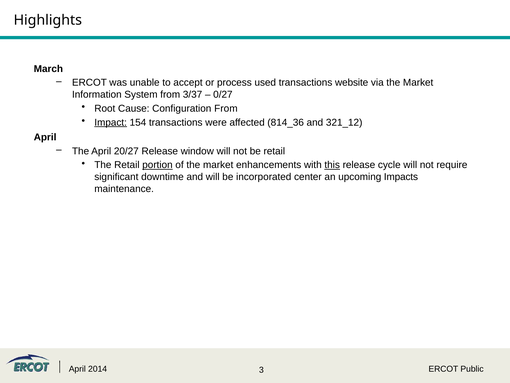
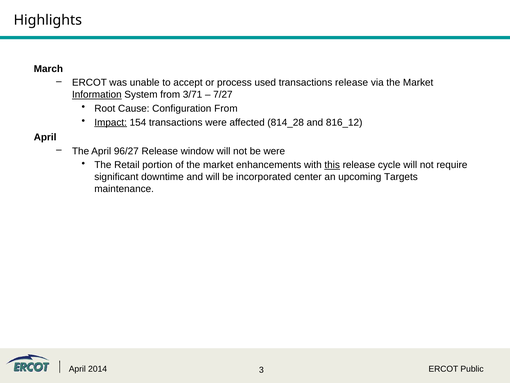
transactions website: website -> release (352, 83)
Information underline: none -> present (97, 94)
3/37: 3/37 -> 3/71 (193, 94)
0/27: 0/27 -> 7/27 (223, 94)
814_36: 814_36 -> 814_28 (286, 122)
321_12: 321_12 -> 816_12 (344, 122)
20/27: 20/27 -> 96/27 (126, 151)
be retail: retail -> were (274, 151)
portion underline: present -> none (157, 165)
Impacts: Impacts -> Targets (401, 177)
